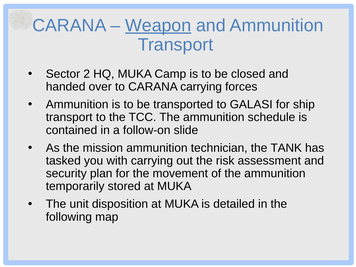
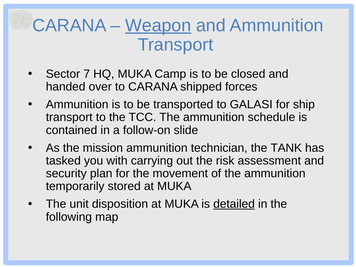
2: 2 -> 7 (87, 74)
CARANA carrying: carrying -> shipped (201, 87)
detailed underline: none -> present (234, 204)
